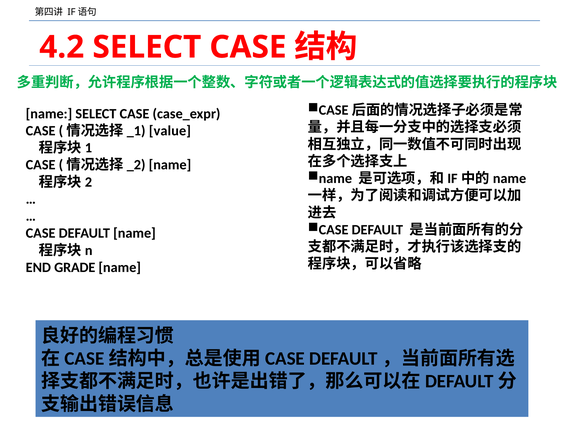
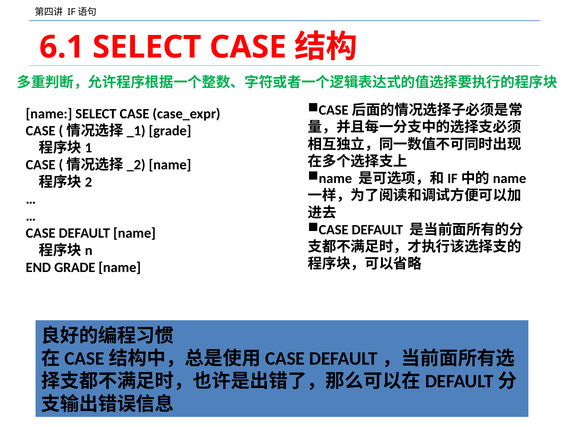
4.2: 4.2 -> 6.1 (62, 47)
value: value -> grade (170, 131)
